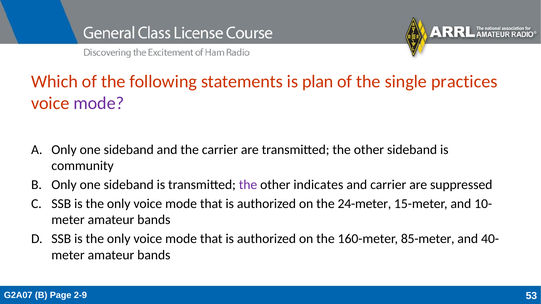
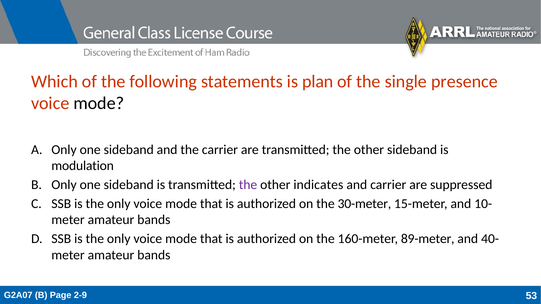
practices: practices -> presence (464, 82)
mode colour: purple -> black (99, 103)
community: community -> modulation (83, 166)
24-meter: 24-meter -> 30-meter (364, 204)
85-meter: 85-meter -> 89-meter (428, 239)
